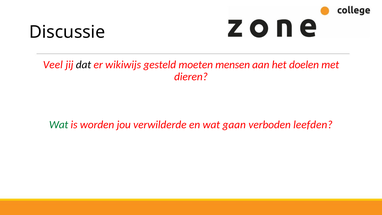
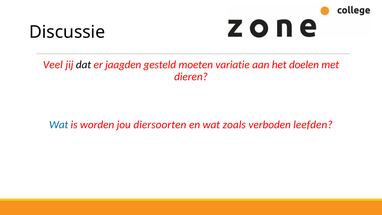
wikiwijs: wikiwijs -> jaagden (123, 65)
mensen: mensen -> variatie (233, 65)
Wat colour: green -> blue (59, 125)
verwilderde: verwilderde -> diersoorten (160, 125)
gaan: gaan -> zoals (234, 125)
